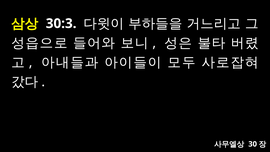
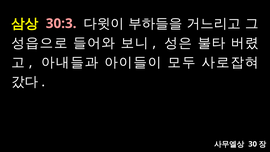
30:3 colour: white -> pink (61, 24)
